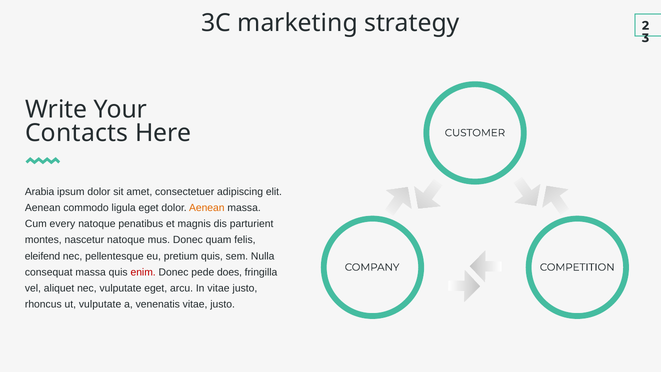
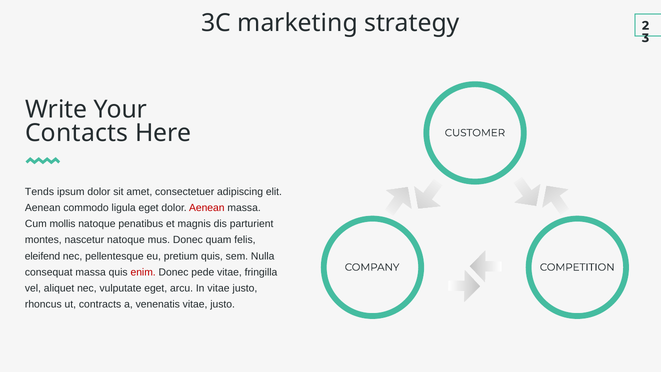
Arabia: Arabia -> Tends (40, 192)
Aenean colour: orange -> red (207, 208)
every: every -> mollis (63, 224)
pede does: does -> vitae (229, 272)
ut vulputate: vulputate -> contracts (100, 304)
